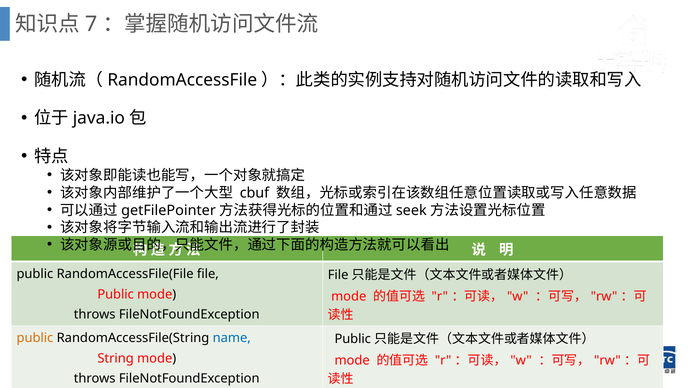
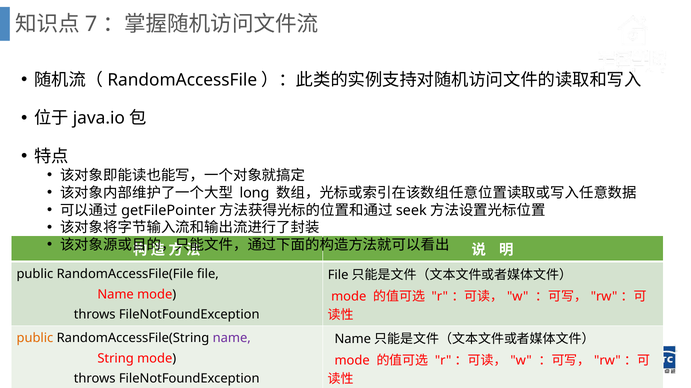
cbuf: cbuf -> long (254, 193)
Public: Public -> Name (116, 295)
name colour: blue -> purple (232, 339)
Public: Public -> Name (353, 340)
